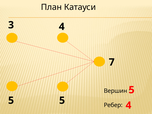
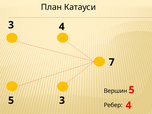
5 5: 5 -> 3 (62, 100)
